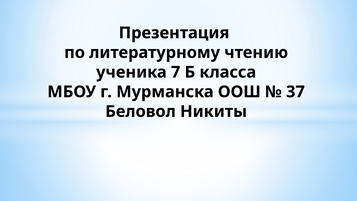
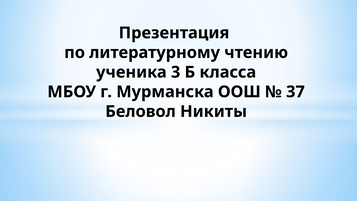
7: 7 -> 3 (176, 72)
